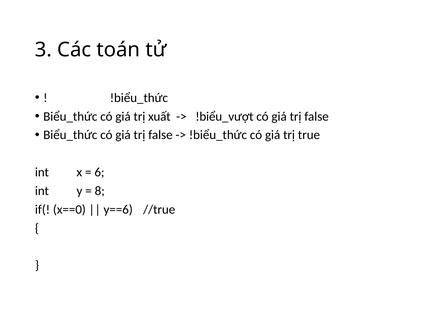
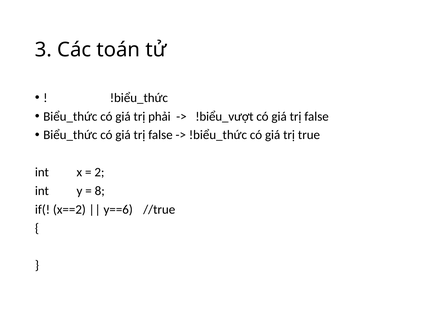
xuất: xuất -> phải (159, 116)
6: 6 -> 2 (99, 172)
x==0: x==0 -> x==2 (69, 209)
